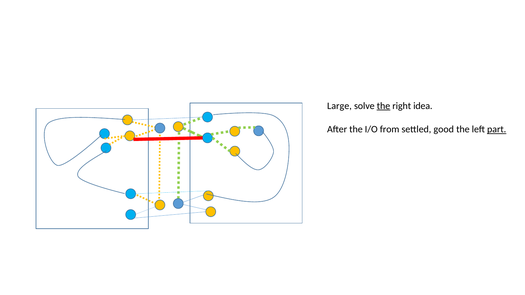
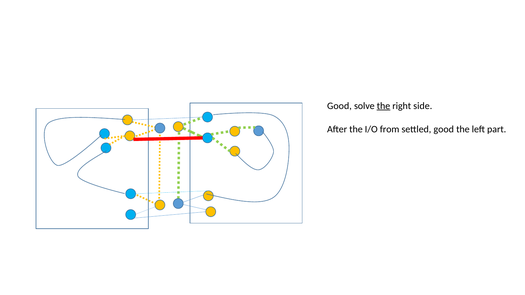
Large: Large -> Good (339, 106)
idea: idea -> side (423, 106)
part underline: present -> none (497, 130)
